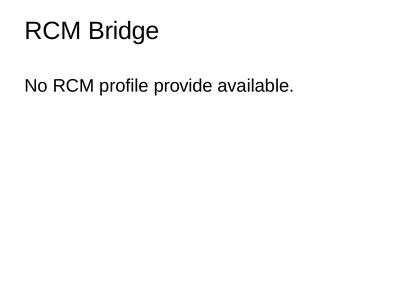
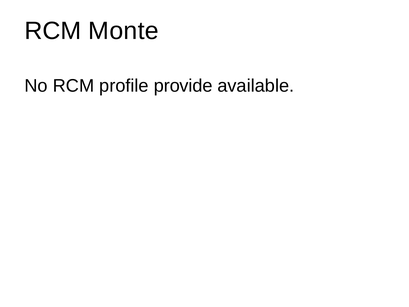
Bridge: Bridge -> Monte (124, 31)
